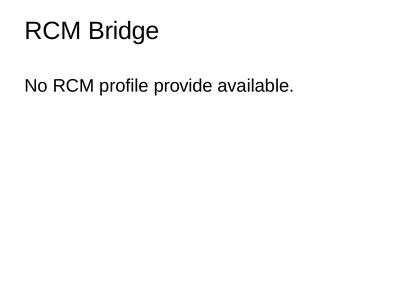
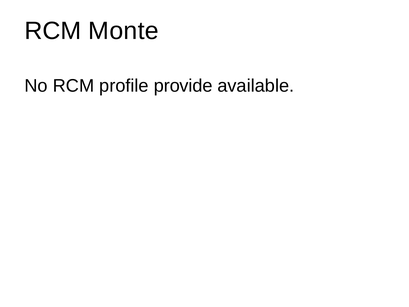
Bridge: Bridge -> Monte (124, 31)
